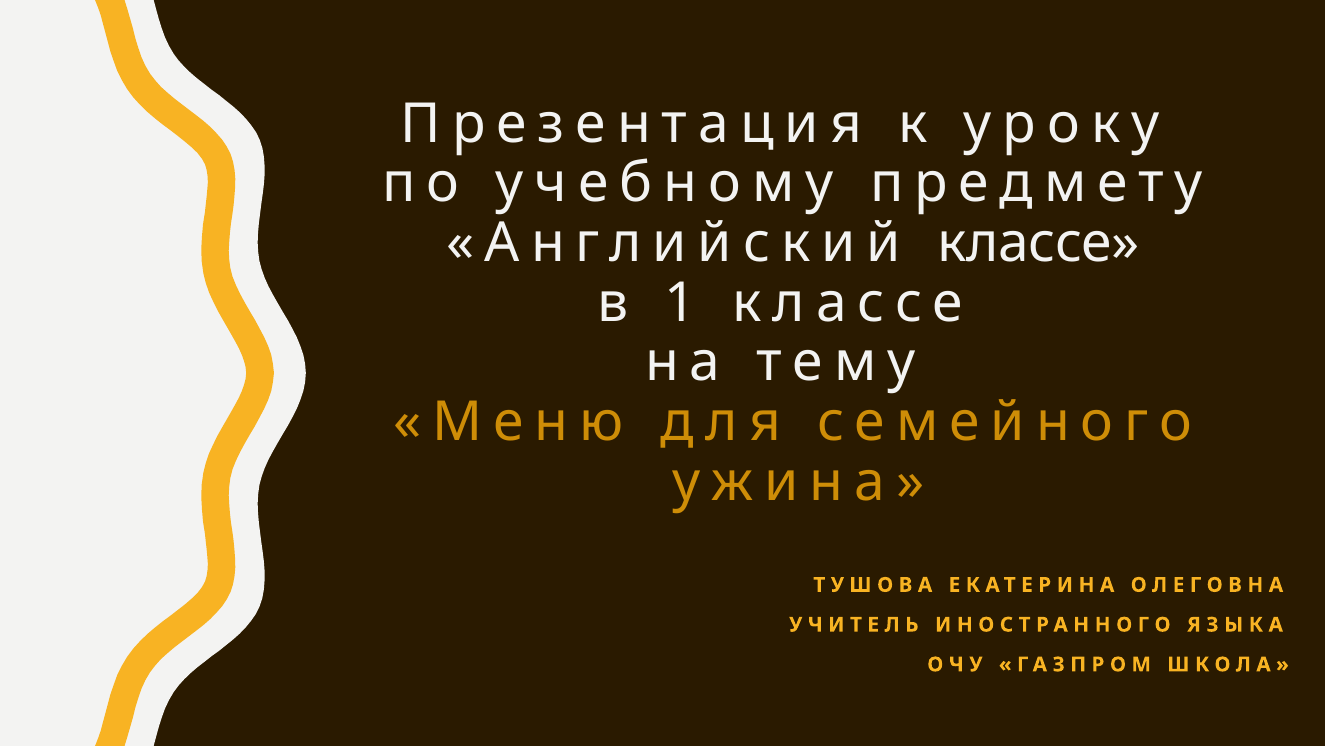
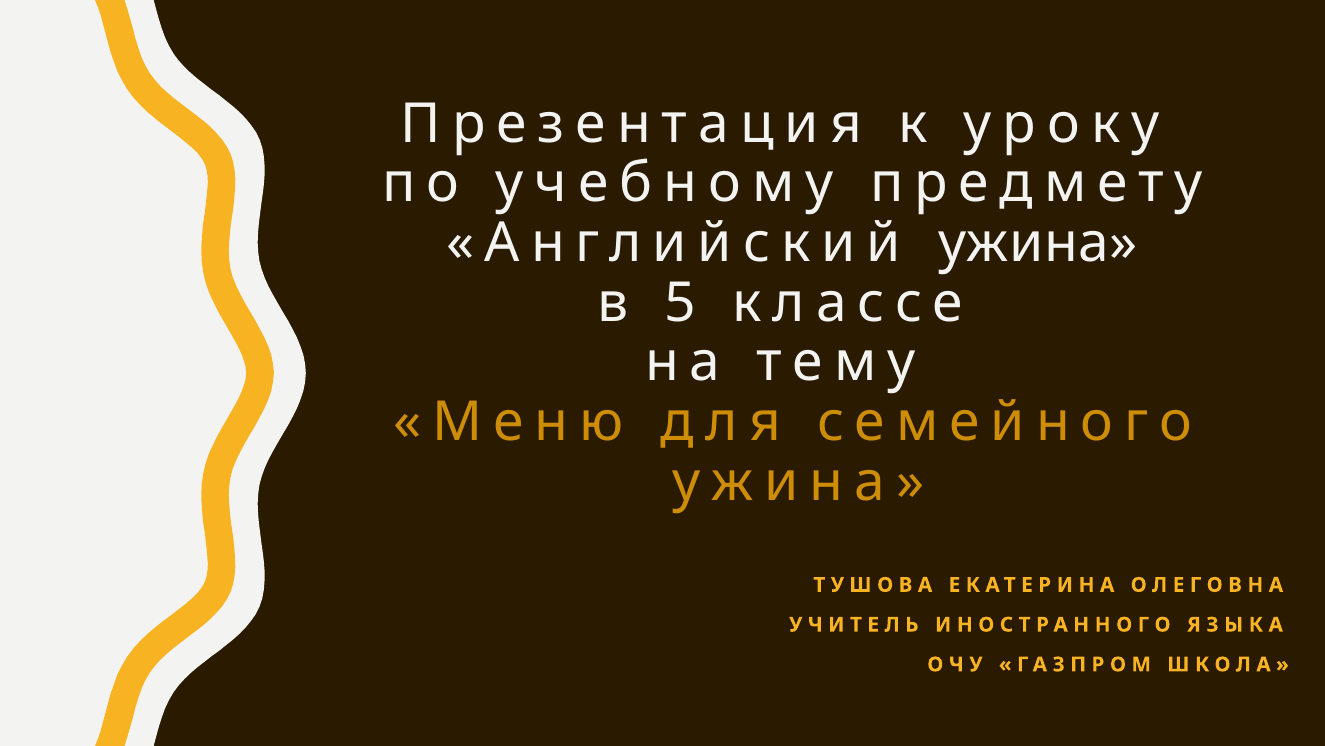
Английский классе: классе -> ужина (1038, 243)
1: 1 -> 5 (680, 303)
